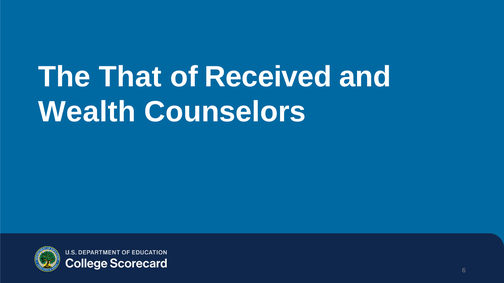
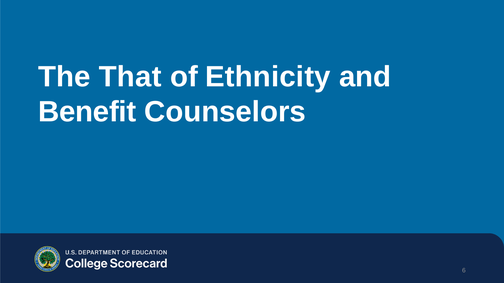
Received: Received -> Ethnicity (268, 77)
Wealth: Wealth -> Benefit (87, 112)
